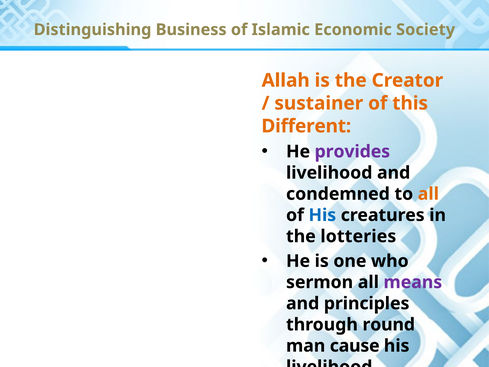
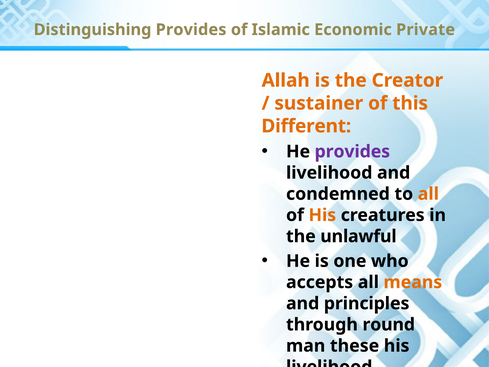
Distinguishing Business: Business -> Provides (191, 30)
Society: Society -> Private (426, 30)
His colour: blue -> orange (322, 215)
lotteries: lotteries -> unlawful (358, 236)
sermon: sermon -> accepts (320, 282)
means colour: purple -> orange (413, 282)
cause: cause -> these (355, 346)
